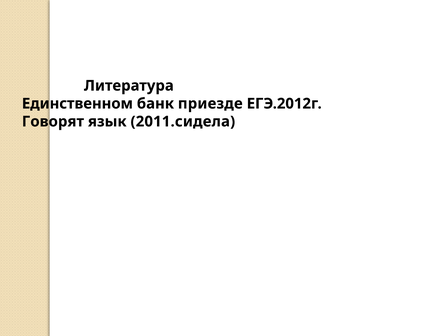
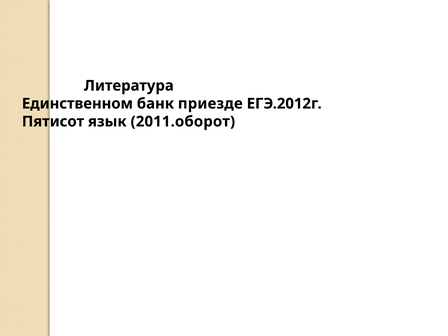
Говорят: Говорят -> Пятисот (53, 122)
2011.сидела: 2011.сидела -> 2011.оборот (183, 122)
